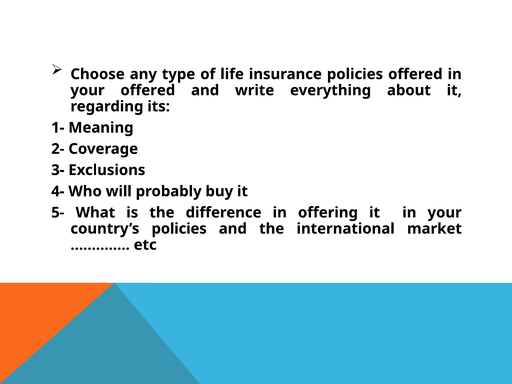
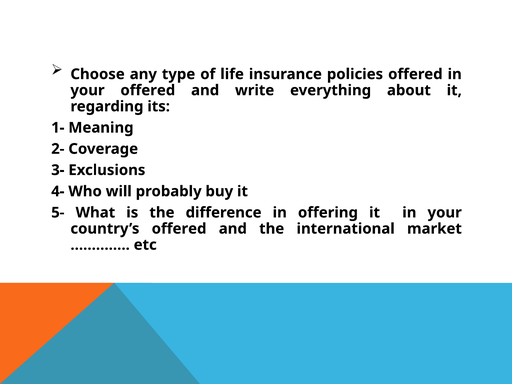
country’s policies: policies -> offered (179, 229)
